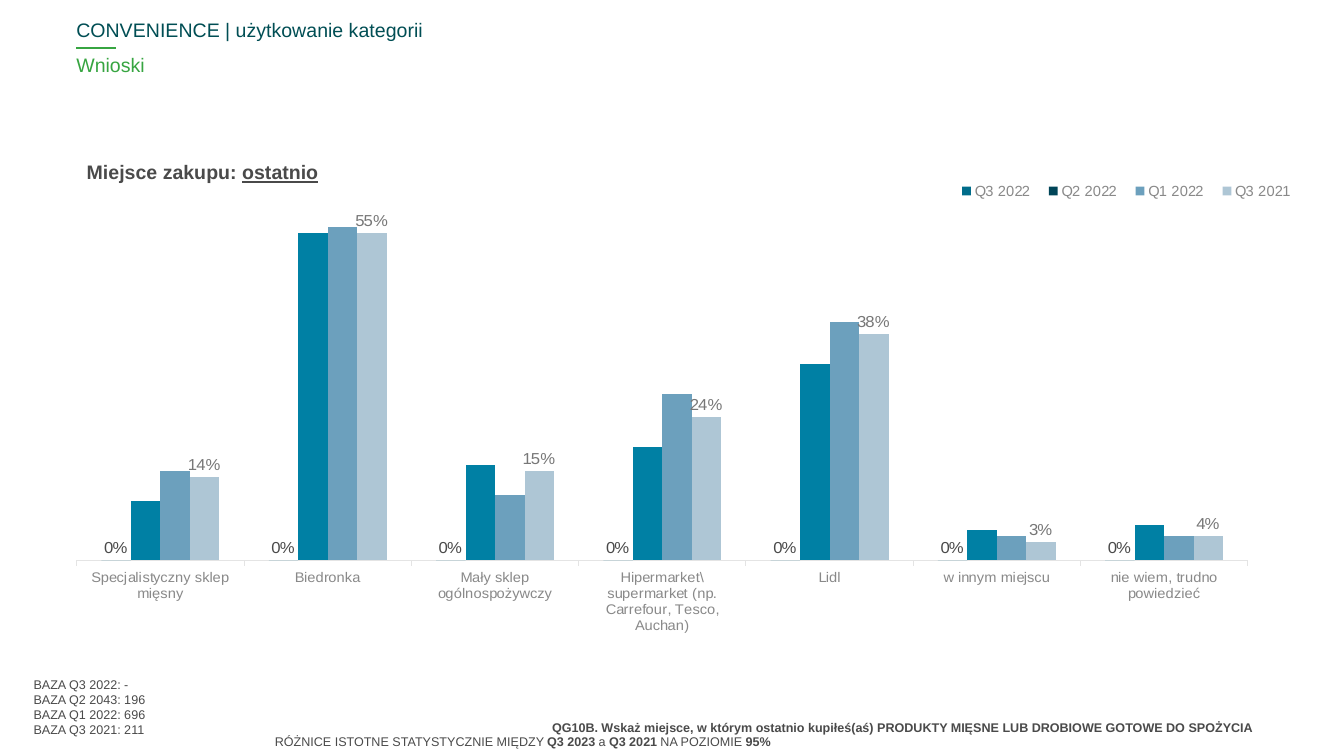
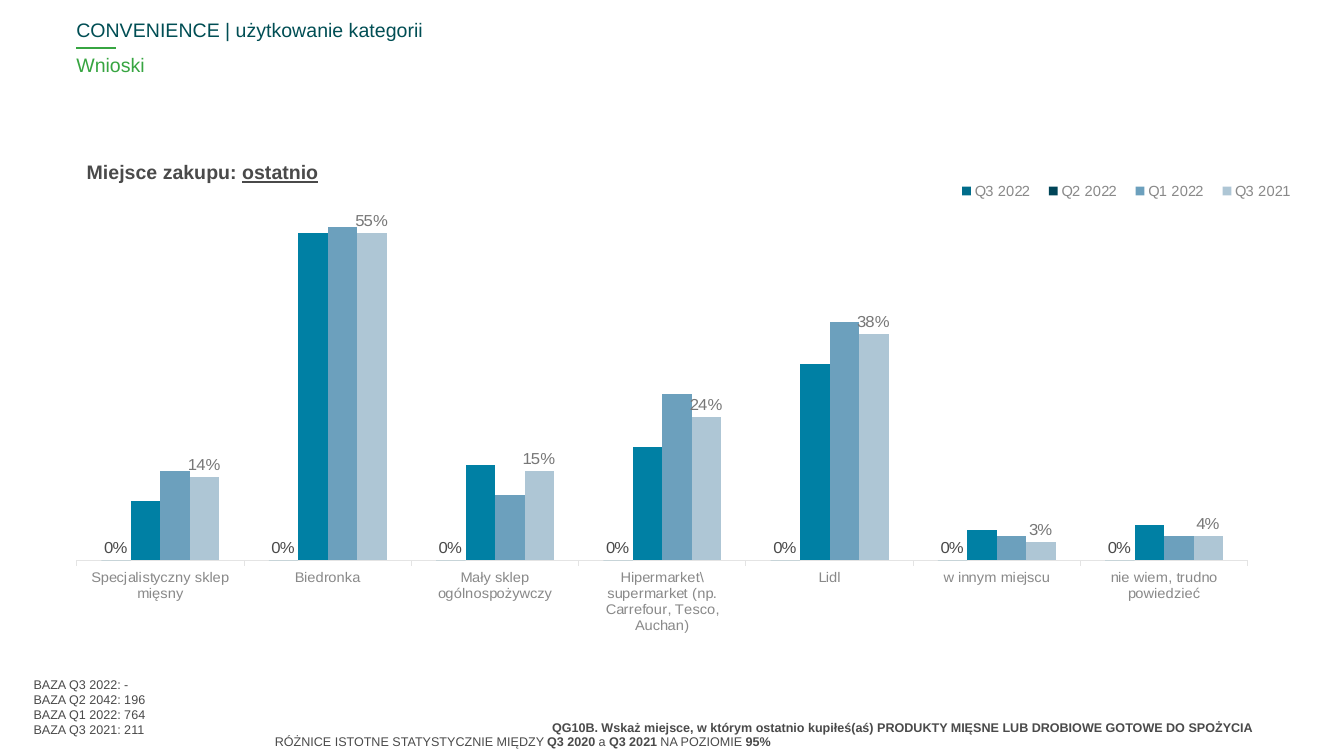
2043: 2043 -> 2042 (105, 701)
696: 696 -> 764 (135, 716)
2023: 2023 -> 2020 (581, 742)
